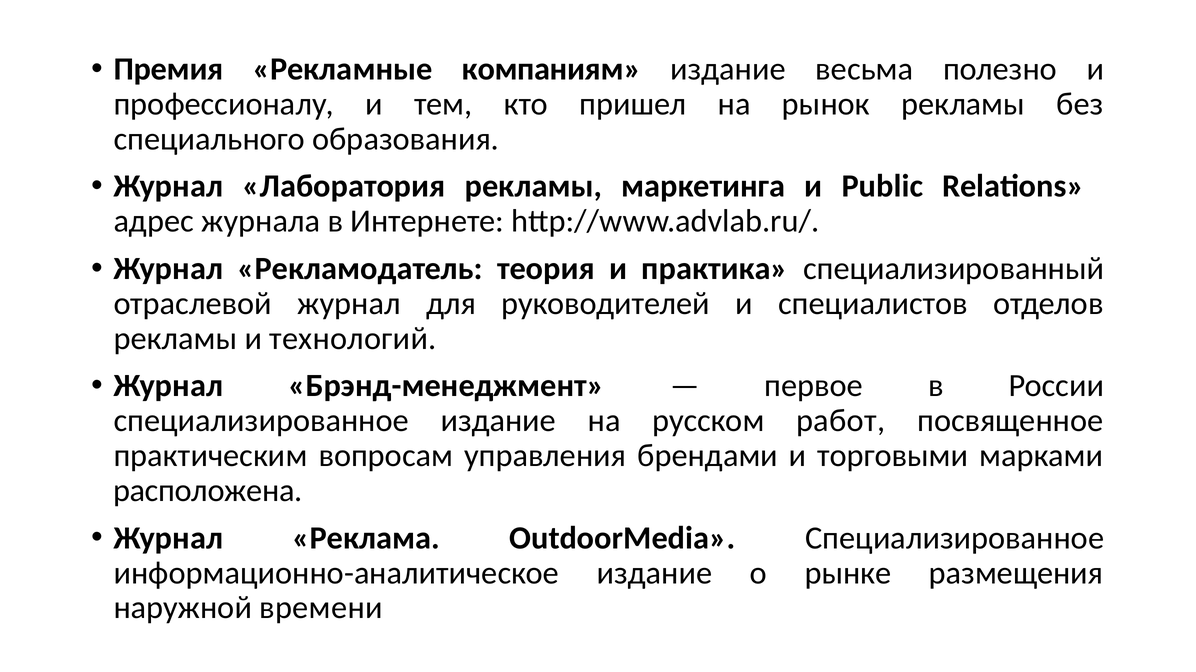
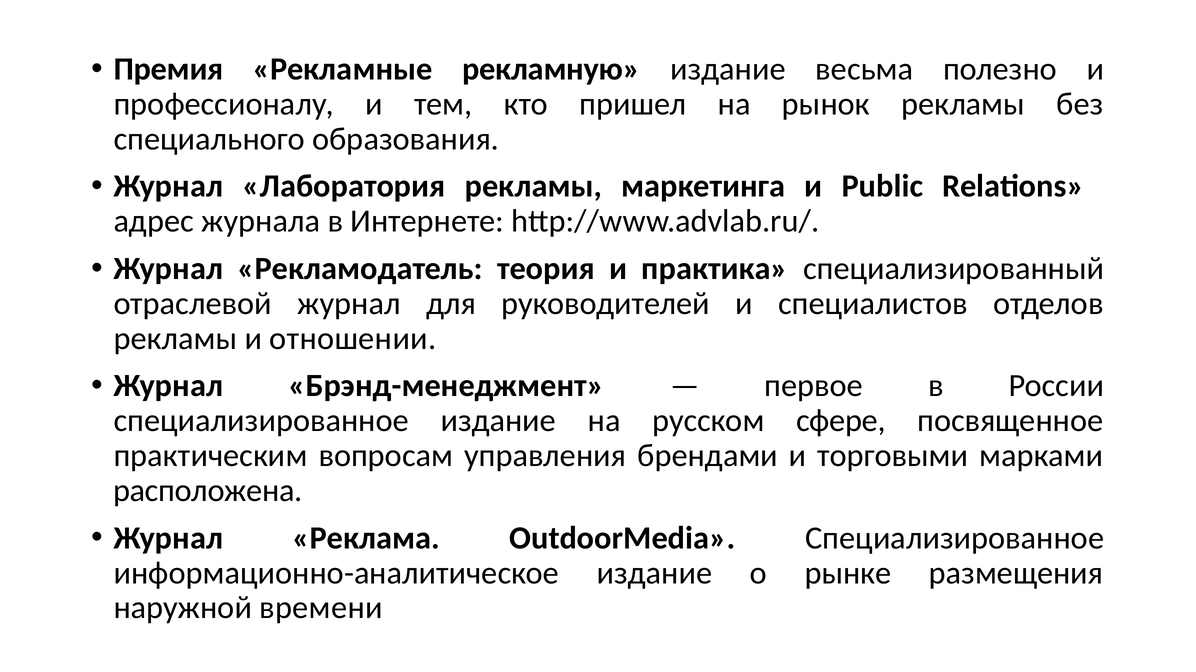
компаниям: компаниям -> рекламную (551, 69)
технологий: технологий -> отношении (353, 339)
работ: работ -> сфере (841, 421)
